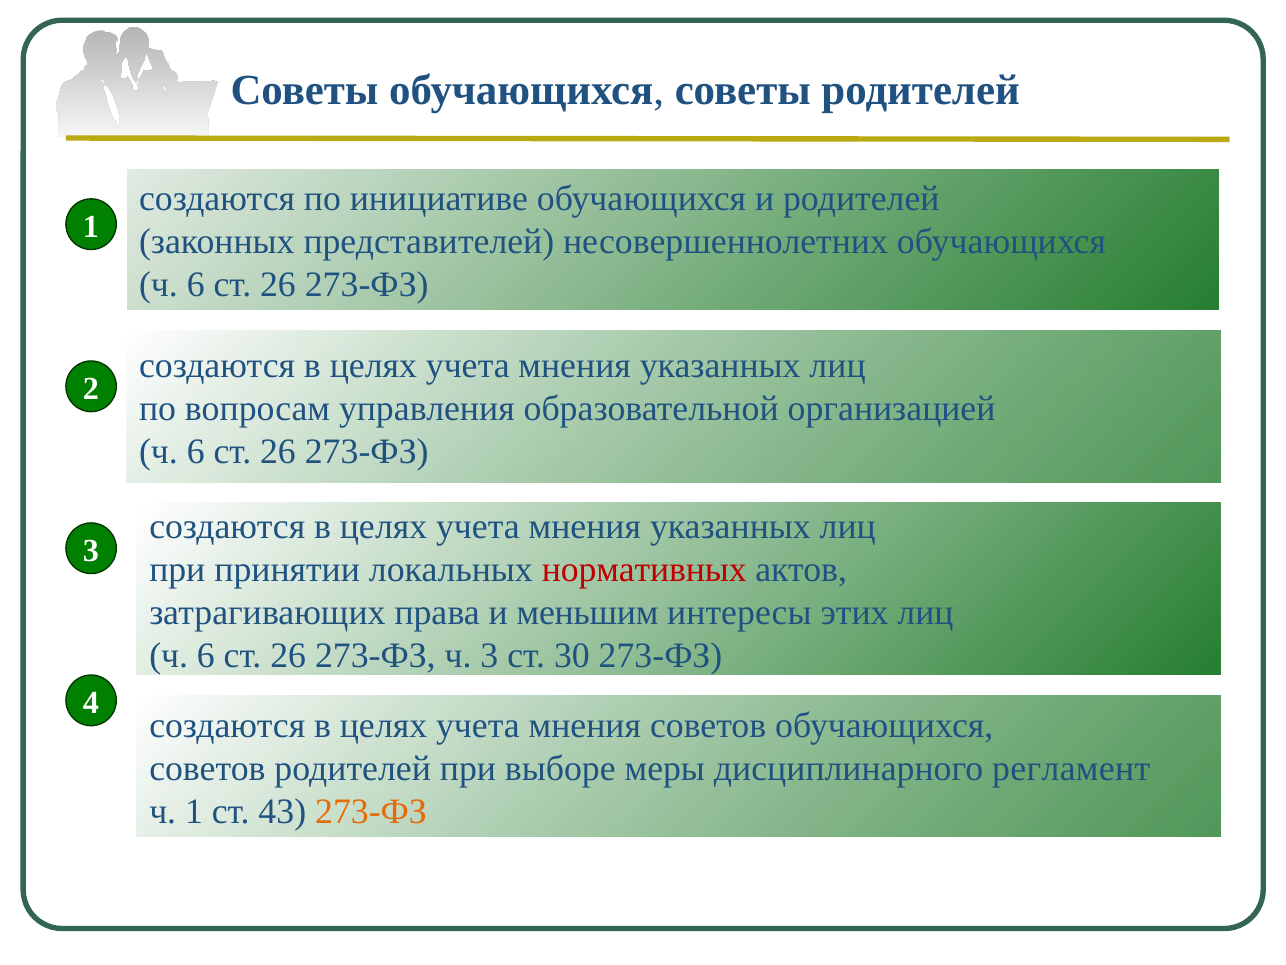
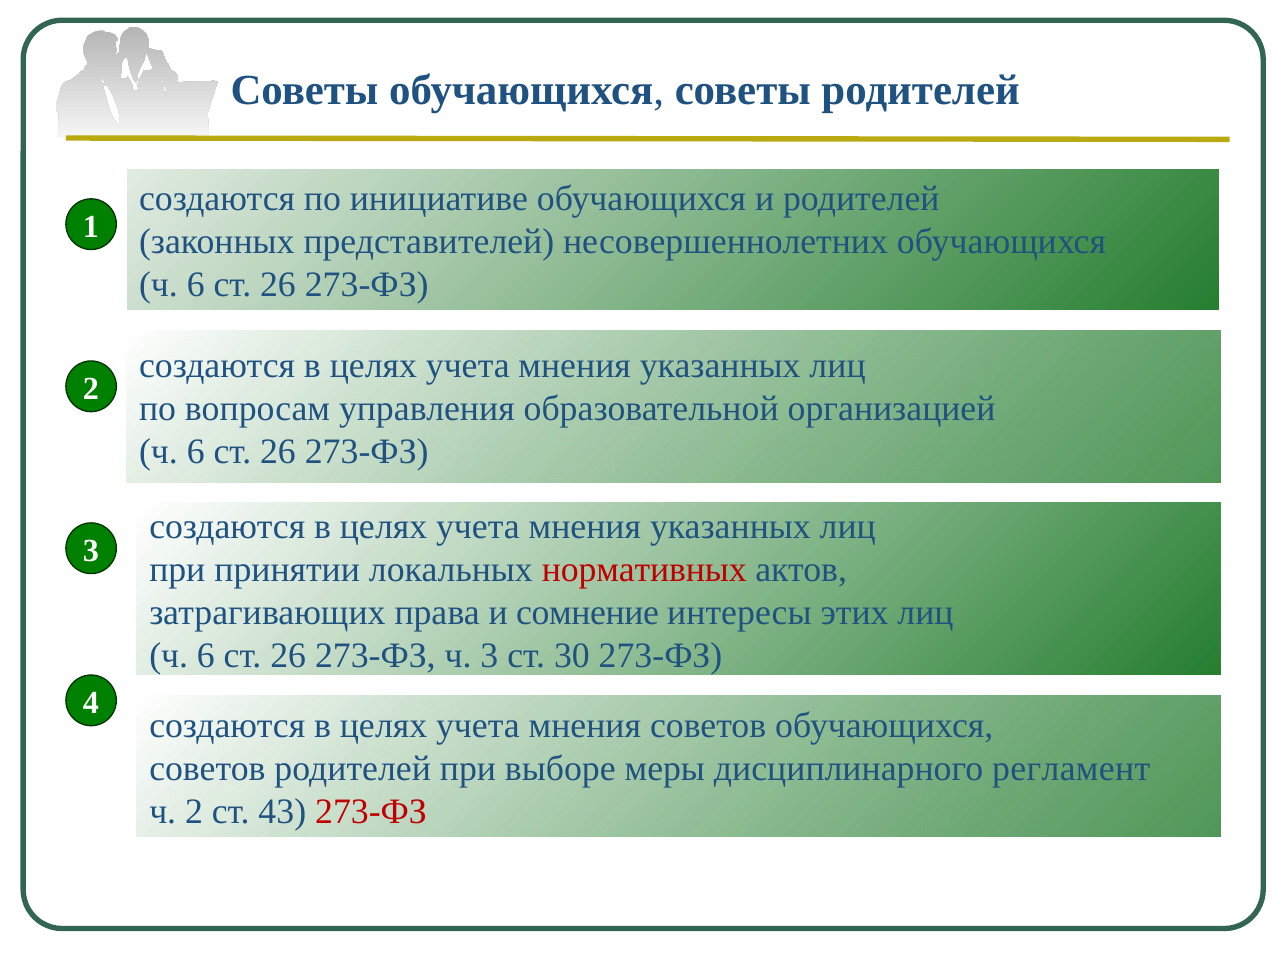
меньшим: меньшим -> сомнение (588, 613)
ч 1: 1 -> 2 (194, 811)
273-ФЗ colour: orange -> red (371, 811)
